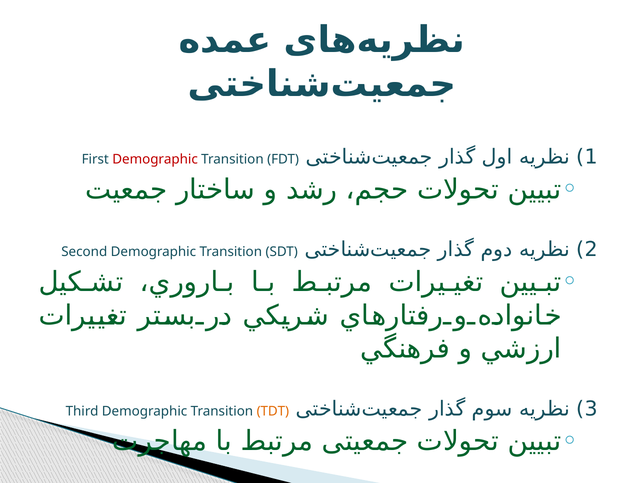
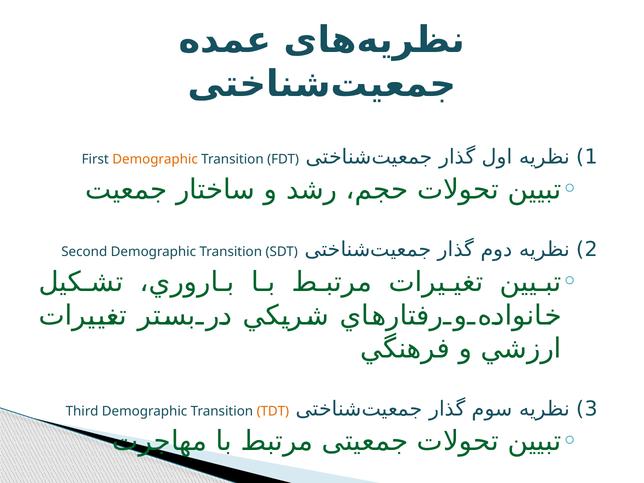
Demographic colour: red -> orange (155, 159)
